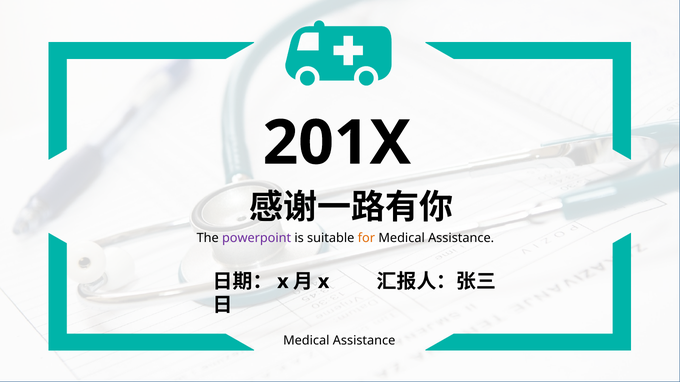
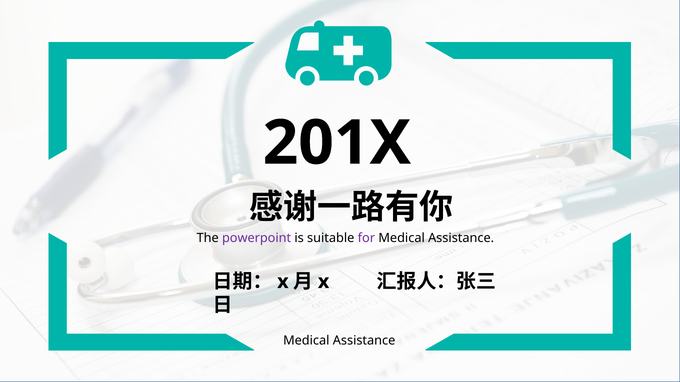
for colour: orange -> purple (366, 238)
